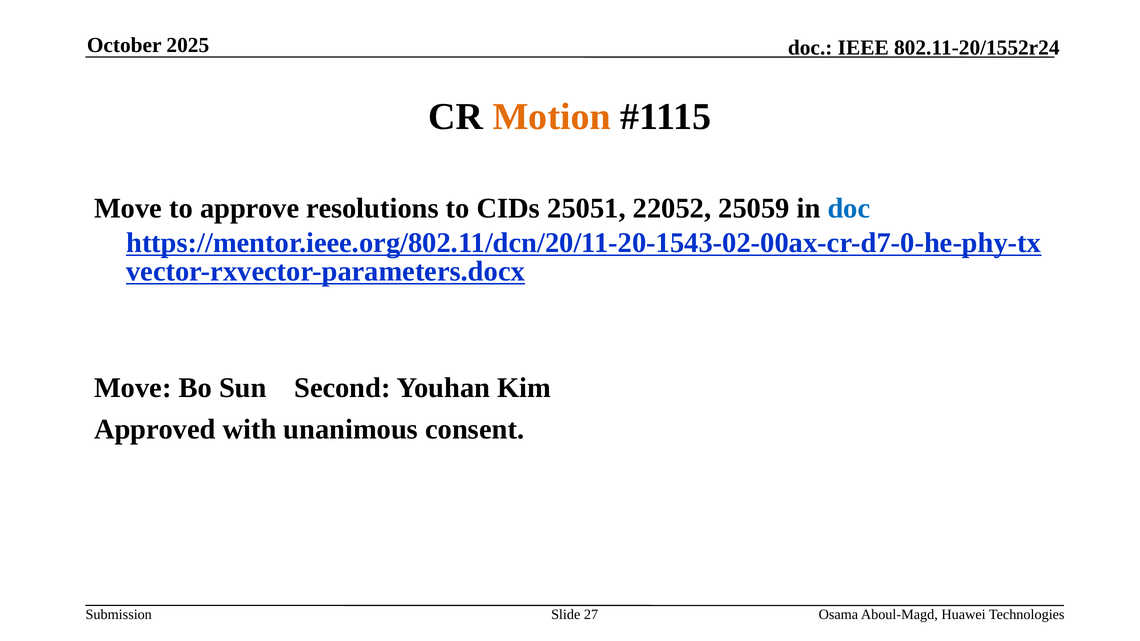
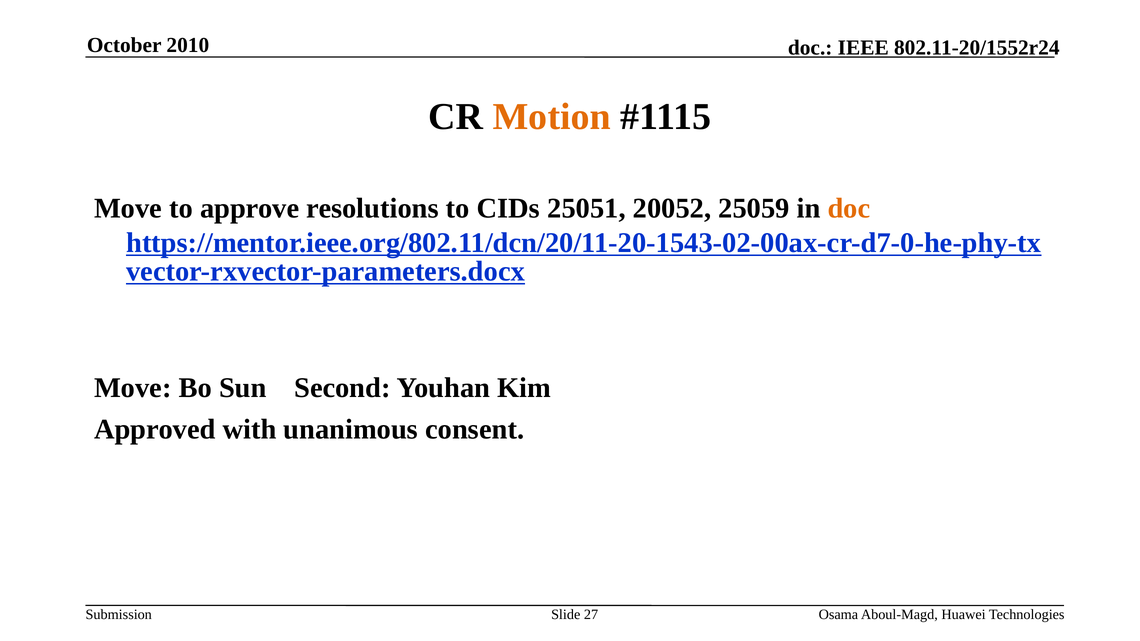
2025: 2025 -> 2010 (188, 45)
22052: 22052 -> 20052 (672, 209)
doc colour: blue -> orange (849, 209)
